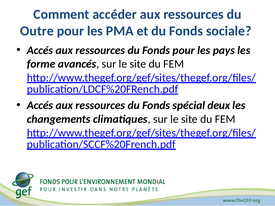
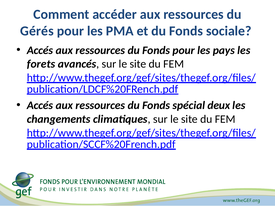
Outre: Outre -> Gérés (37, 31)
forme: forme -> forets (41, 64)
